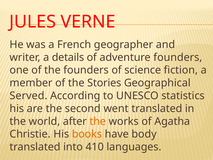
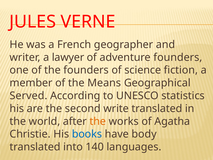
details: details -> lawyer (68, 57)
Stories: Stories -> Means (104, 83)
went: went -> write (116, 108)
books colour: orange -> blue (87, 134)
410: 410 -> 140 (95, 147)
